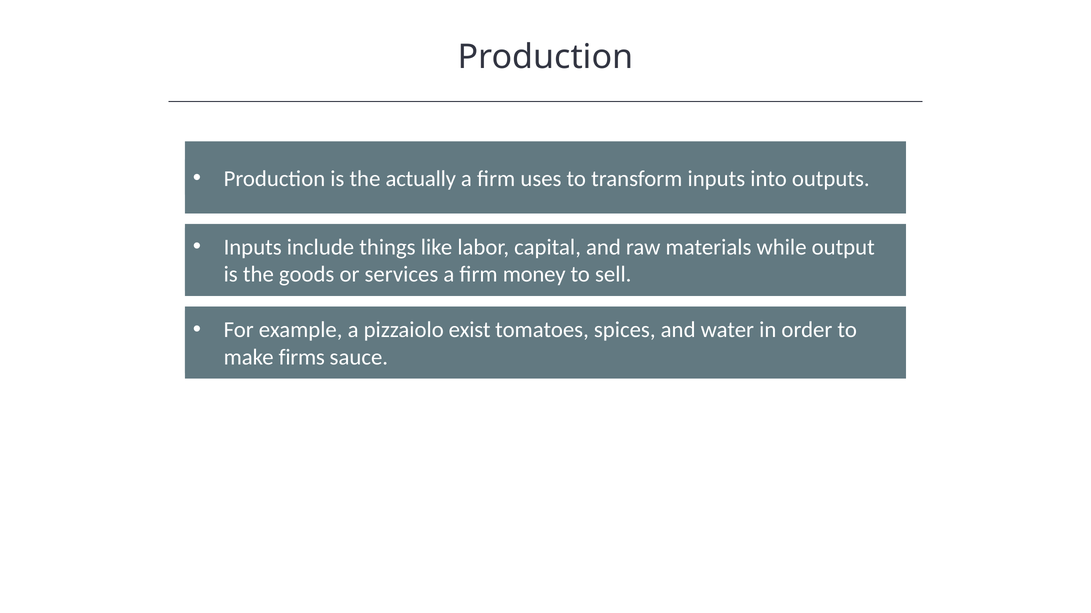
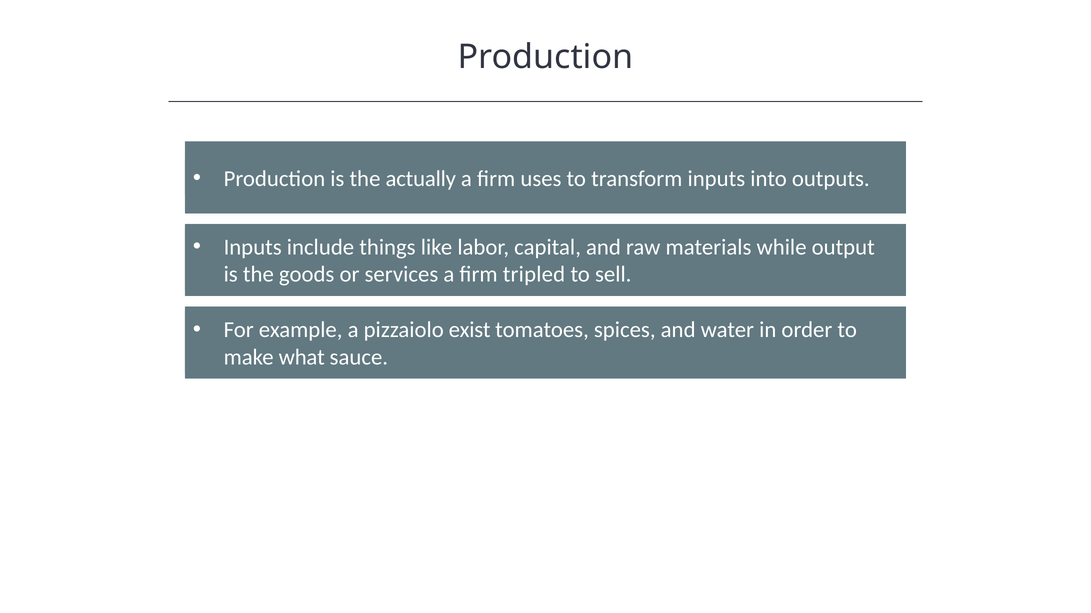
money: money -> tripled (534, 275)
firms: firms -> what (302, 357)
